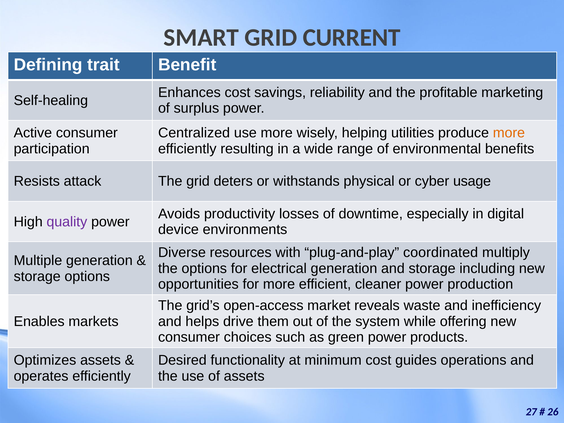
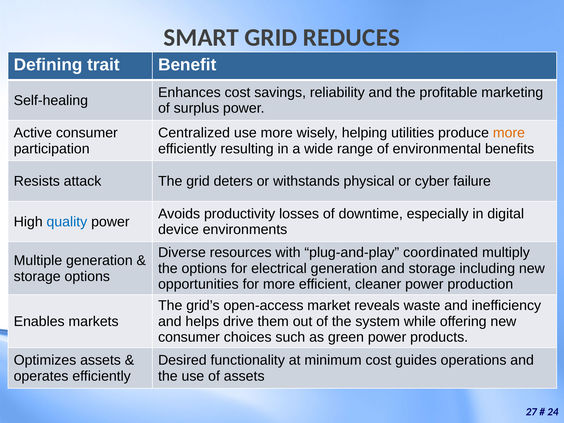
CURRENT: CURRENT -> REDUCES (351, 38)
usage: usage -> failure (472, 181)
quality colour: purple -> blue (67, 222)
26: 26 -> 24 (553, 412)
